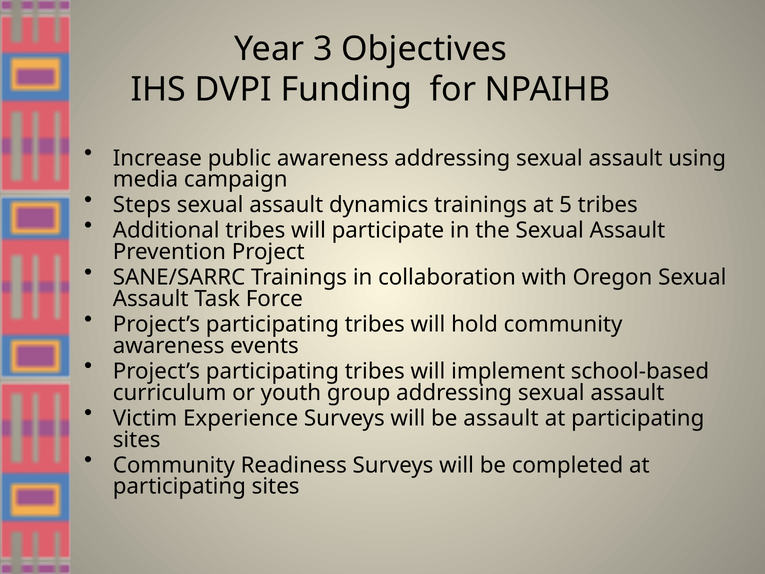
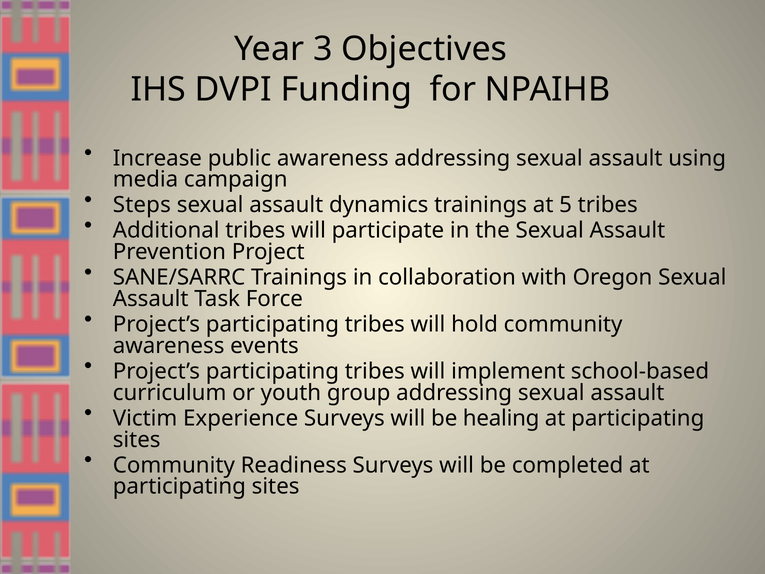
be assault: assault -> healing (501, 418)
